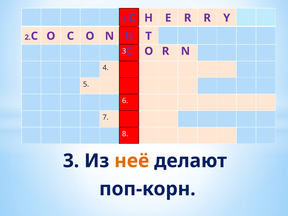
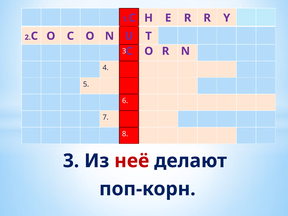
неё colour: orange -> red (132, 161)
